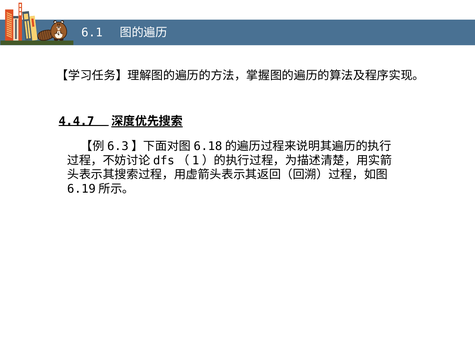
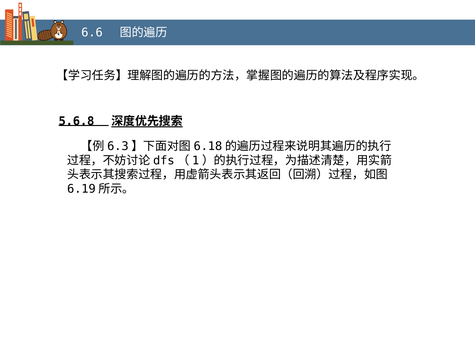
6.1: 6.1 -> 6.6 (92, 33)
4.4.7: 4.4.7 -> 5.6.8 (76, 121)
